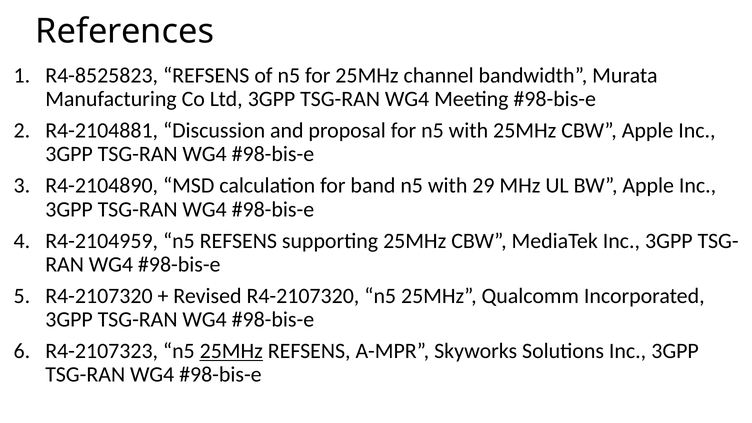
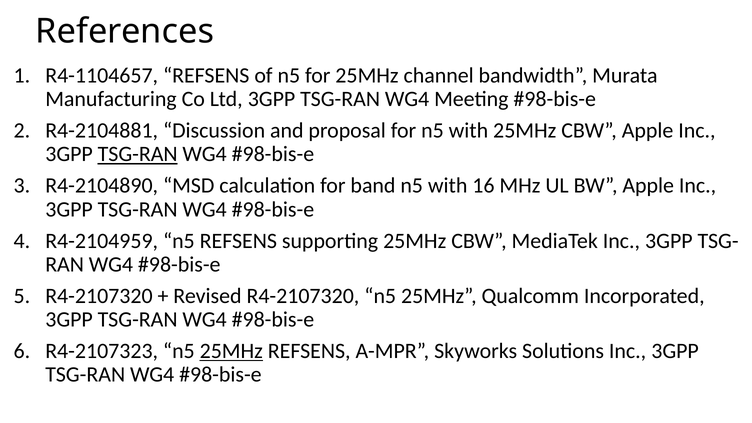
R4-8525823: R4-8525823 -> R4-1104657 (102, 75)
TSG-RAN underline: none -> present (138, 154)
29: 29 -> 16 (483, 186)
